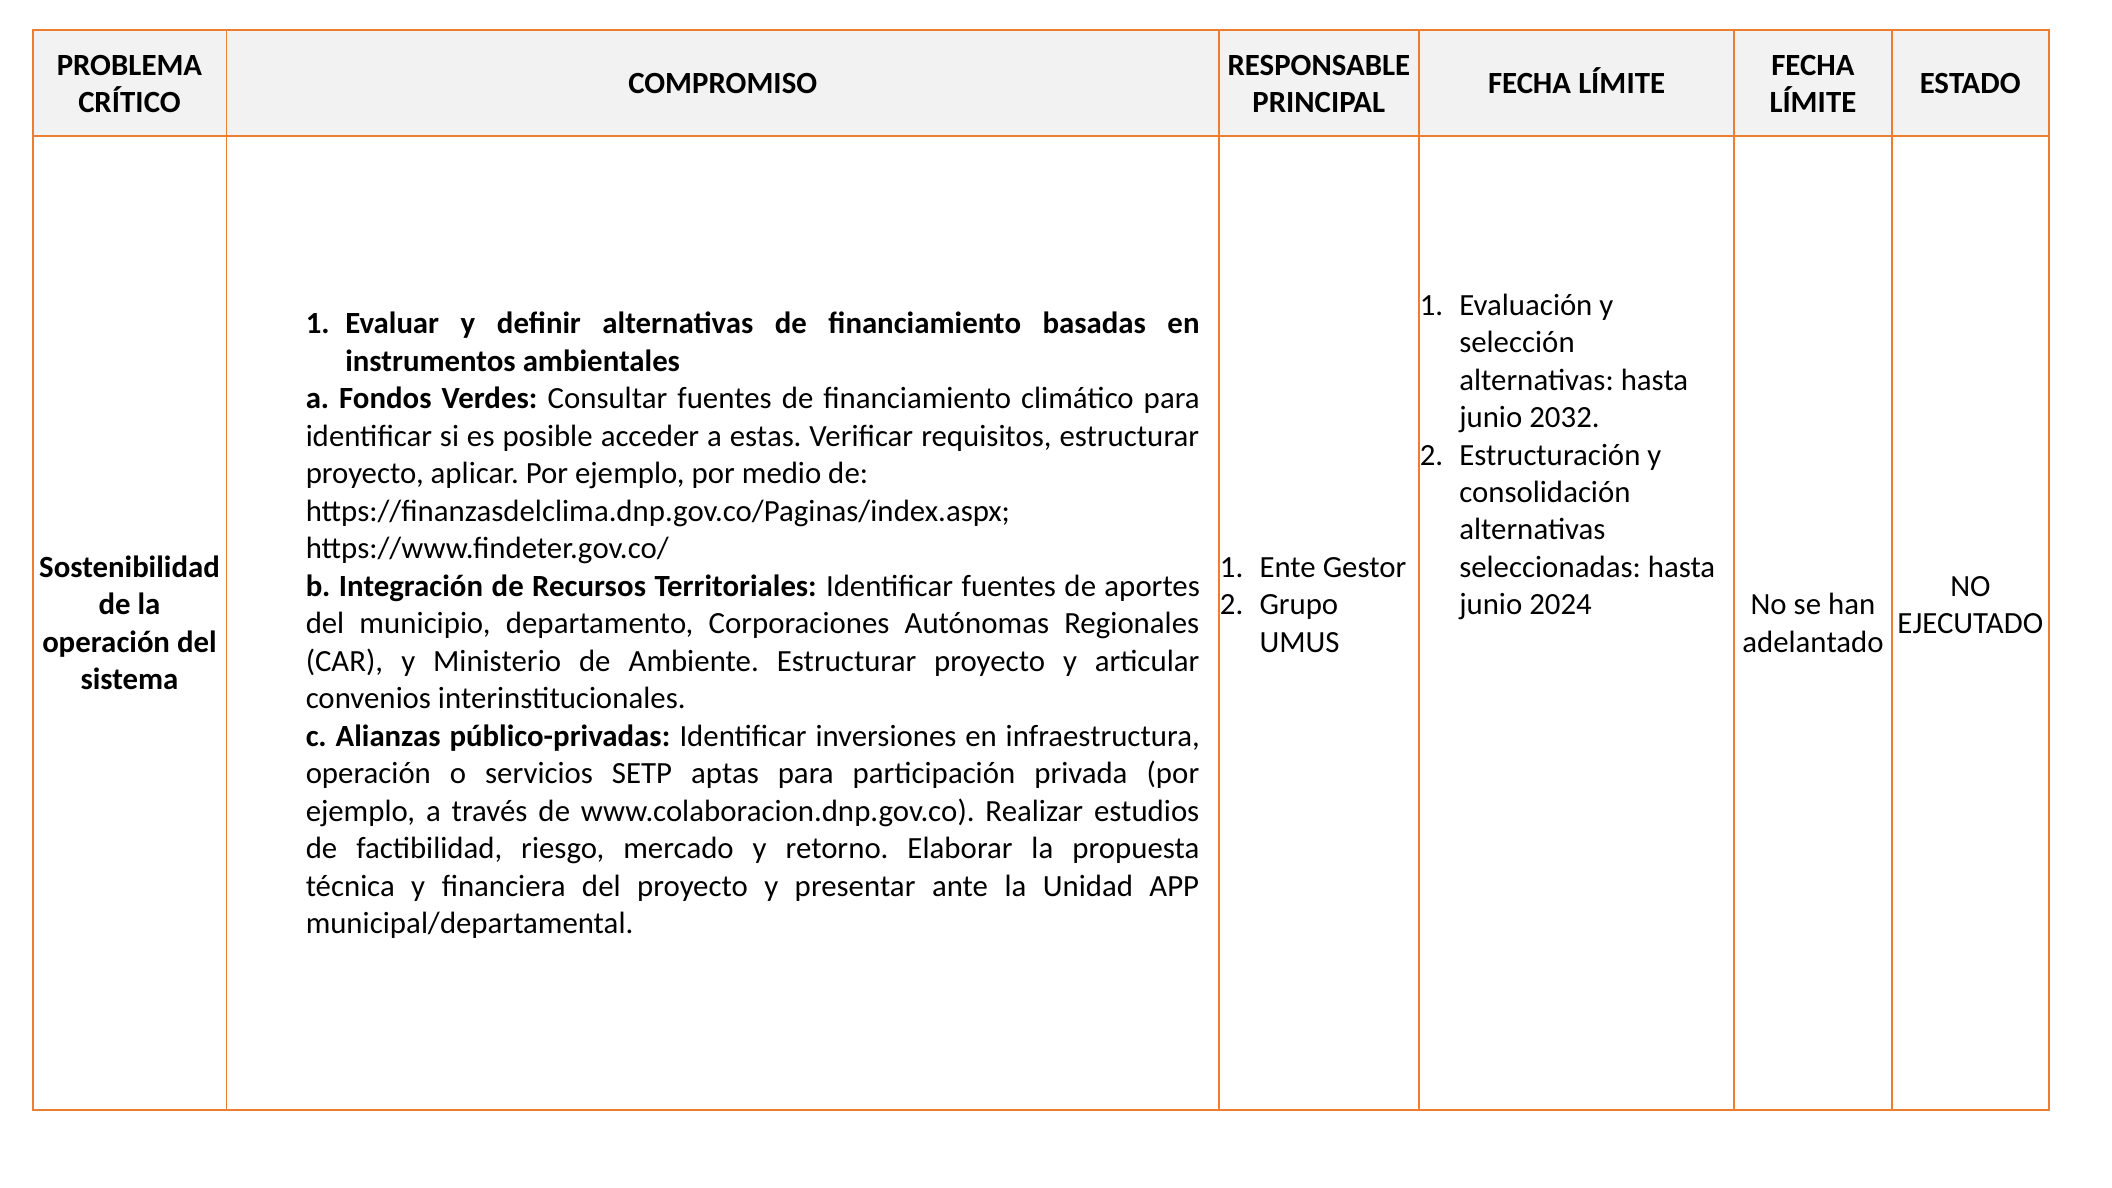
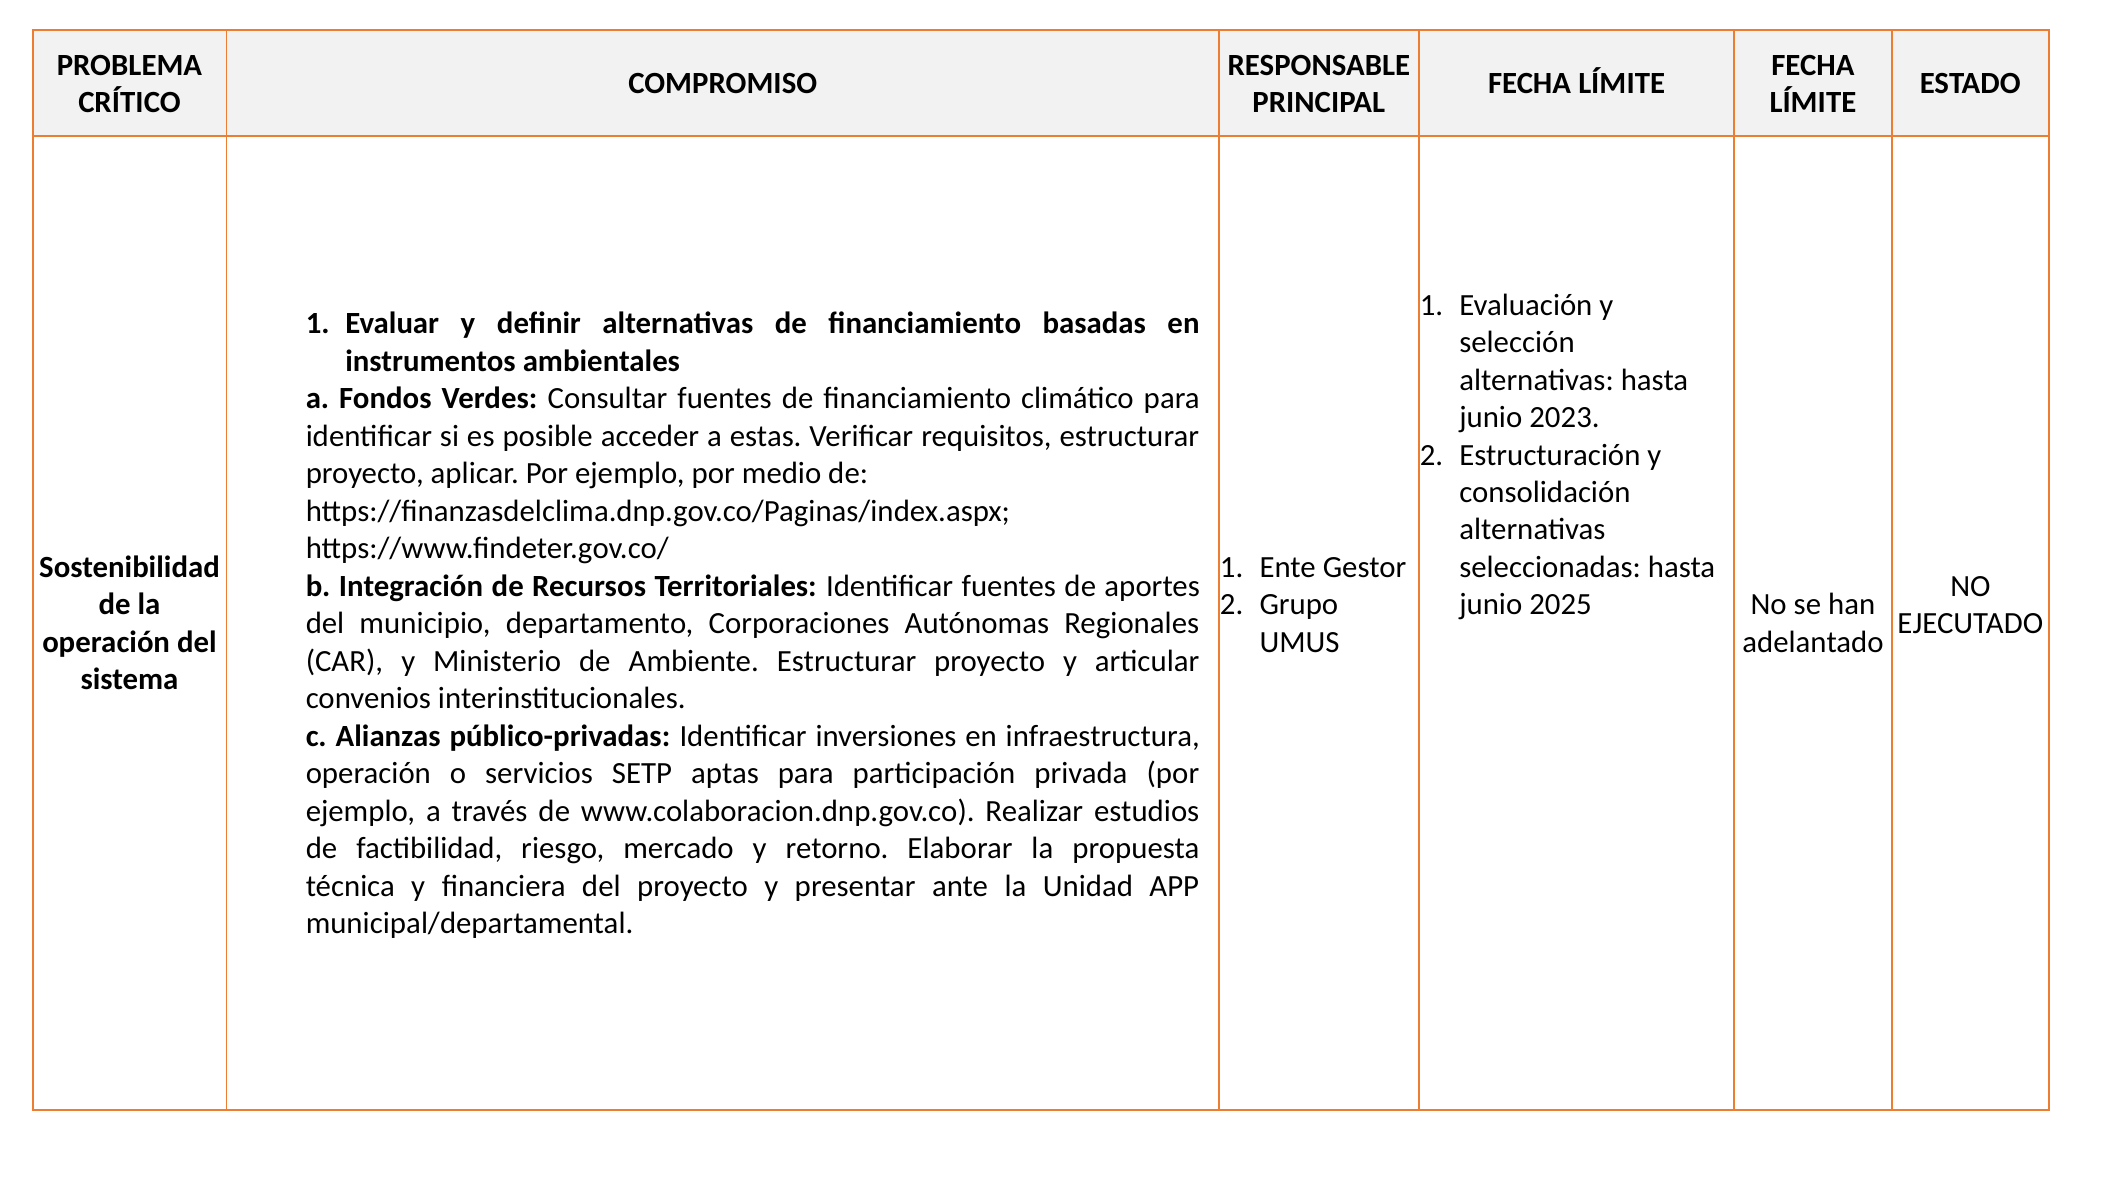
2032: 2032 -> 2023 (1565, 417)
2024: 2024 -> 2025 (1561, 605)
